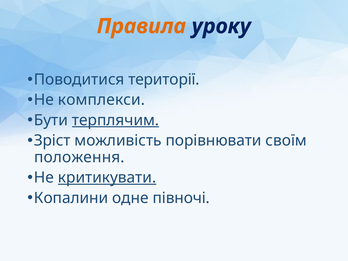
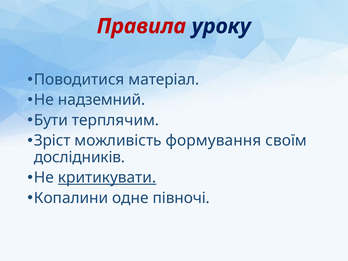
Правила colour: orange -> red (141, 26)
території: території -> матеріал (164, 79)
комплекси: комплекси -> надземний (102, 100)
терплячим underline: present -> none (116, 120)
порівнювати: порівнювати -> формування (214, 141)
положення: положення -> дослідників (80, 157)
